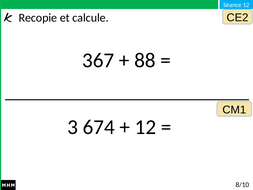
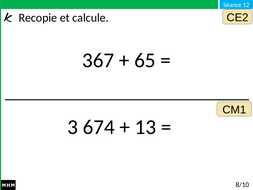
88: 88 -> 65 (145, 60)
12: 12 -> 13 (145, 127)
